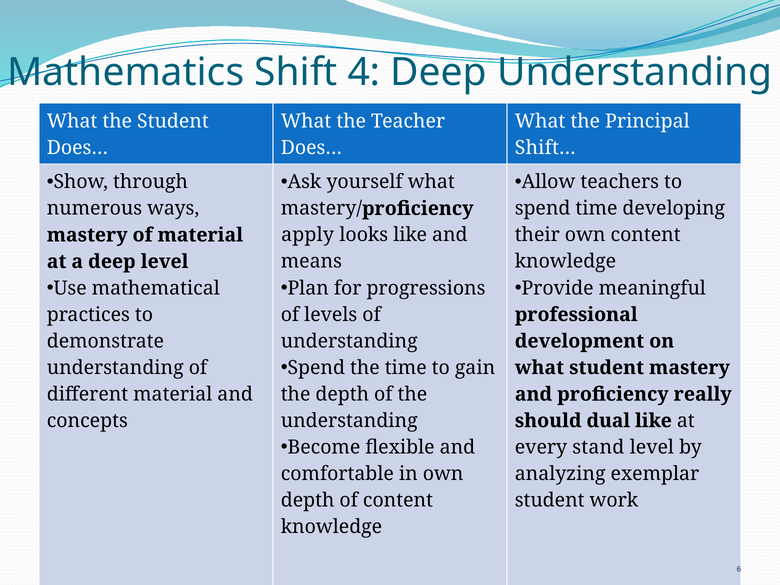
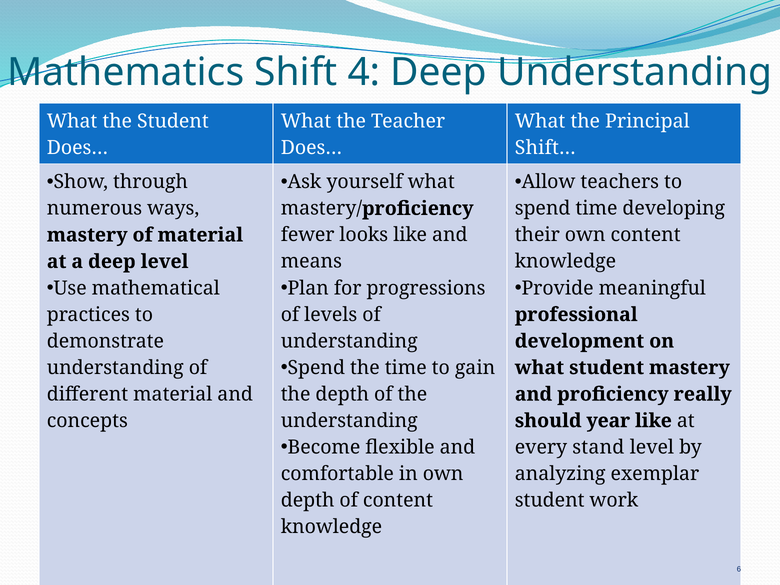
apply: apply -> fewer (308, 235)
dual: dual -> year (608, 421)
